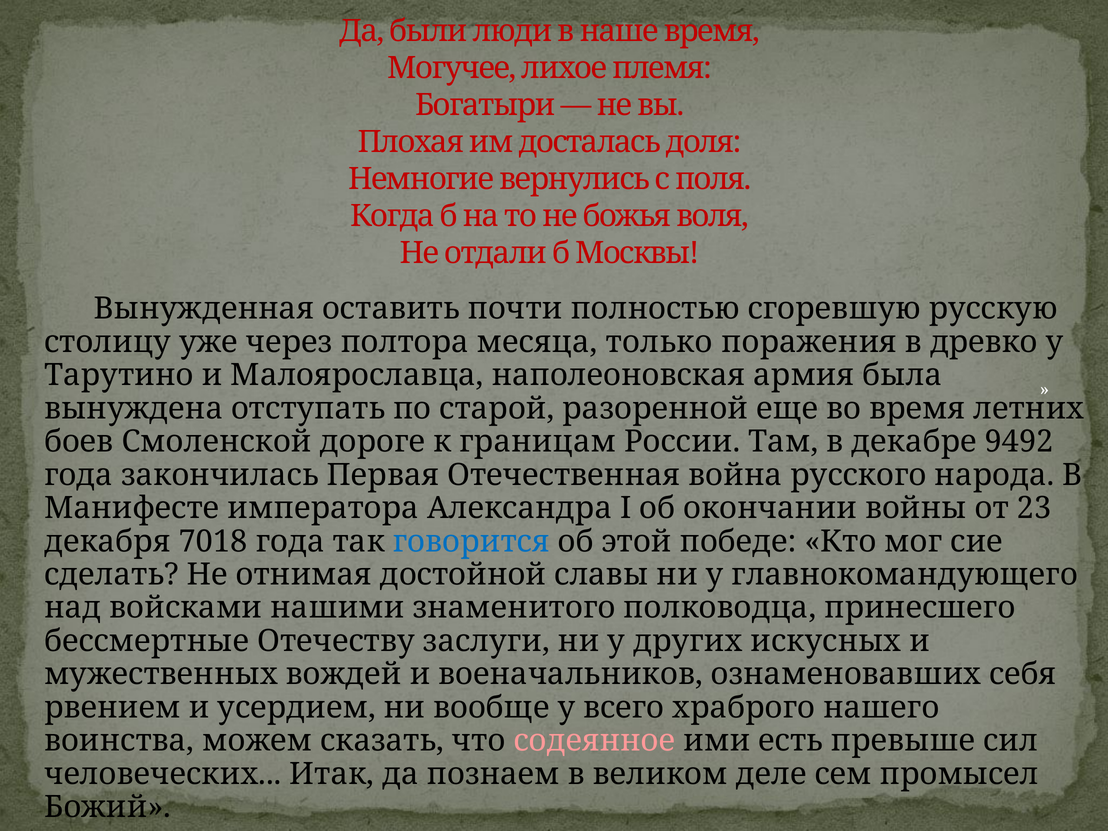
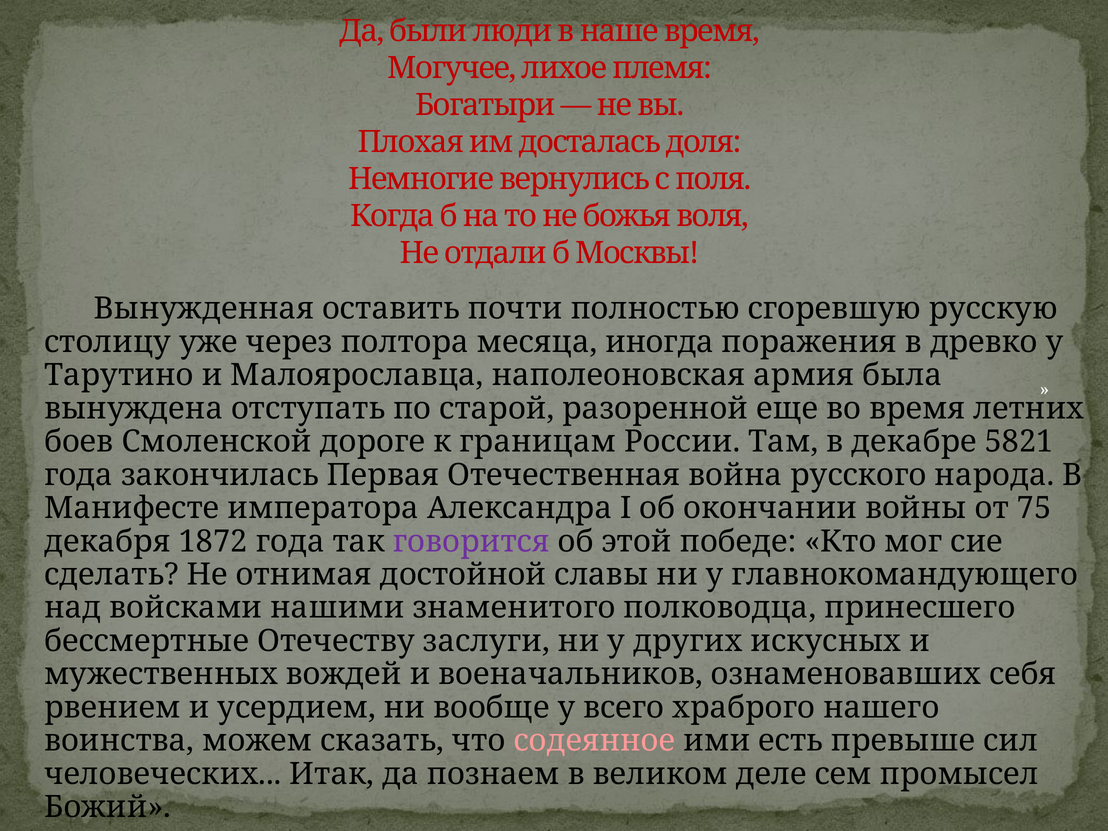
только: только -> иногда (660, 342)
9492: 9492 -> 5821 (1019, 442)
23: 23 -> 75 (1034, 508)
7018: 7018 -> 1872 (213, 541)
говорится colour: blue -> purple (471, 541)
